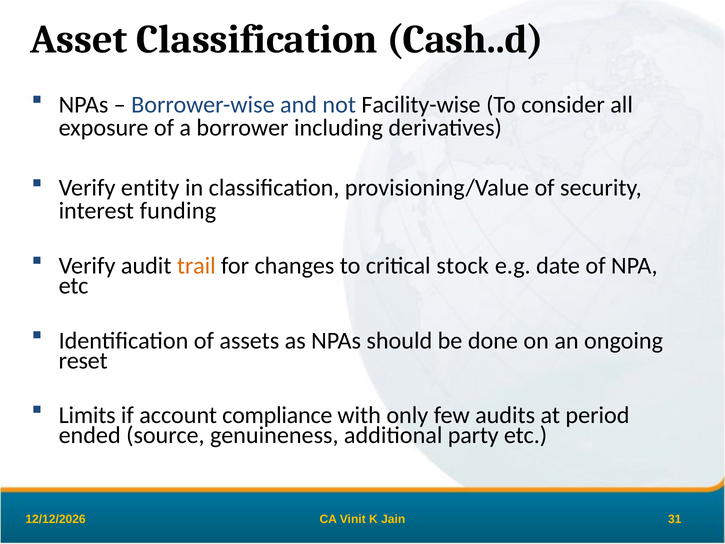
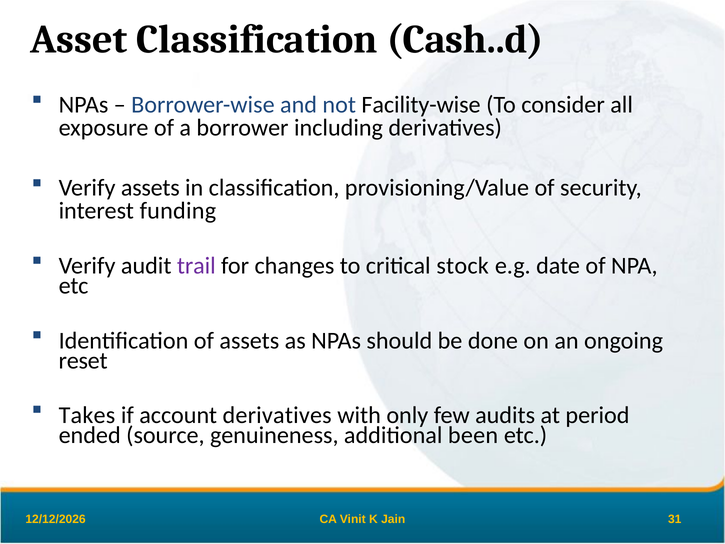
Verify entity: entity -> assets (150, 188)
trail colour: orange -> purple (196, 266)
Limits: Limits -> Takes (87, 415)
account compliance: compliance -> derivatives (277, 415)
party: party -> been (473, 435)
